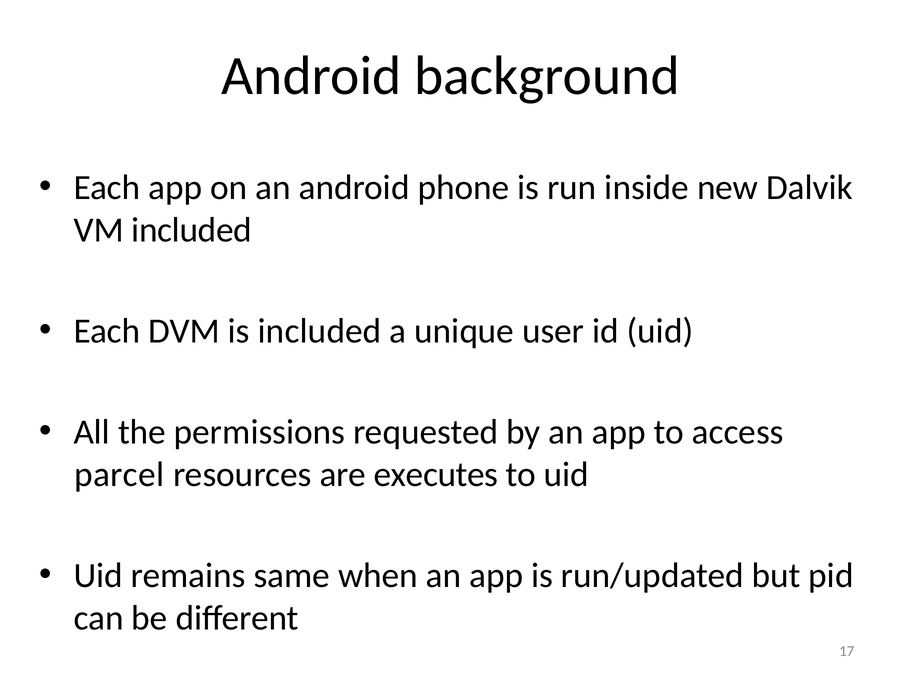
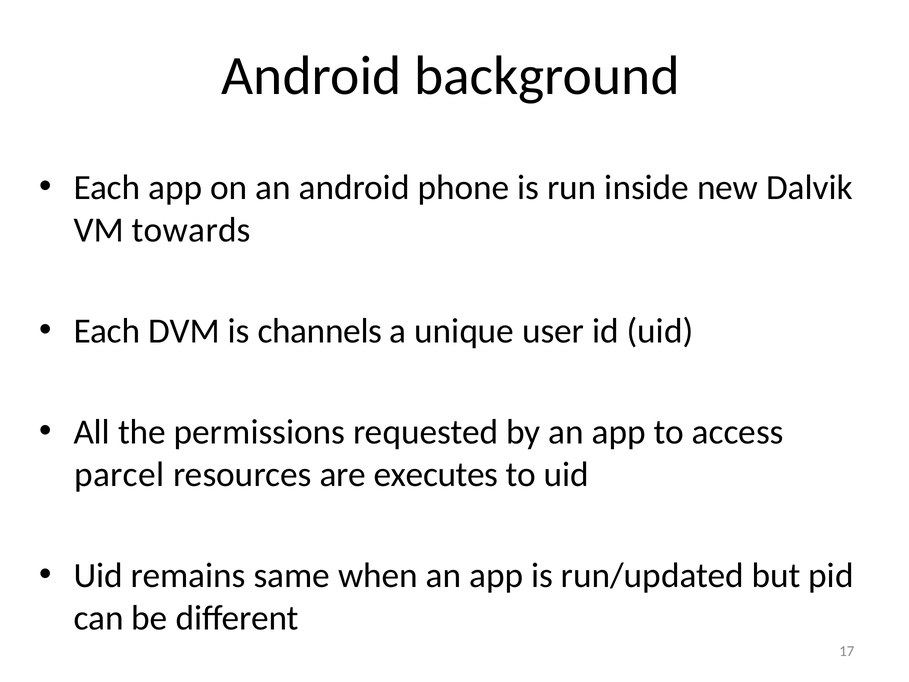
VM included: included -> towards (191, 230)
is included: included -> channels (320, 331)
